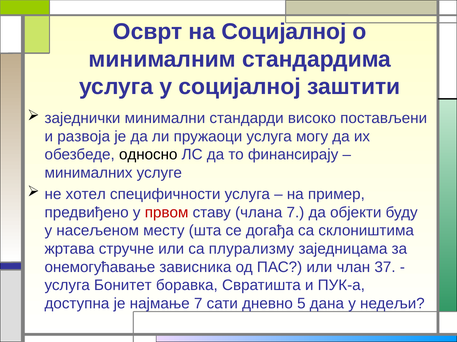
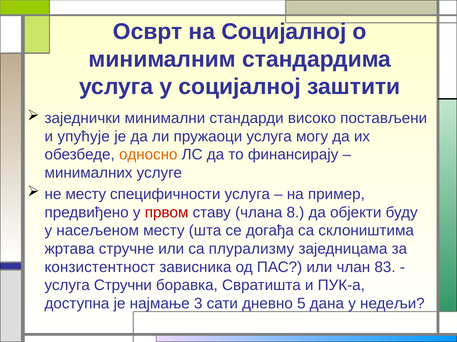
развоја: развоја -> упућује (84, 137)
односно colour: black -> orange (148, 155)
не хотел: хотел -> месту (86, 195)
члана 7: 7 -> 8 (295, 213)
онемогућавање: онемогућавање -> конзистентност (100, 268)
37: 37 -> 83 (385, 268)
Бонитет: Бонитет -> Стручни (123, 286)
најмање 7: 7 -> 3 (198, 304)
